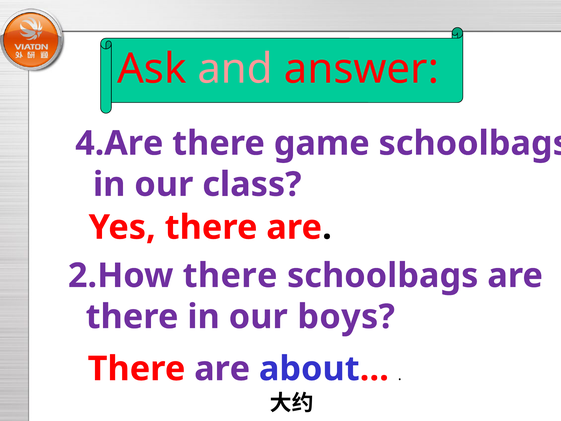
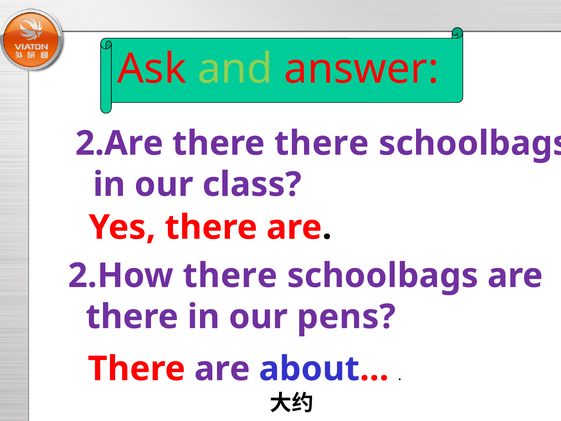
and colour: pink -> light green (235, 69)
4.Are: 4.Are -> 2.Are (119, 143)
there game: game -> there (322, 143)
boys: boys -> pens (346, 317)
